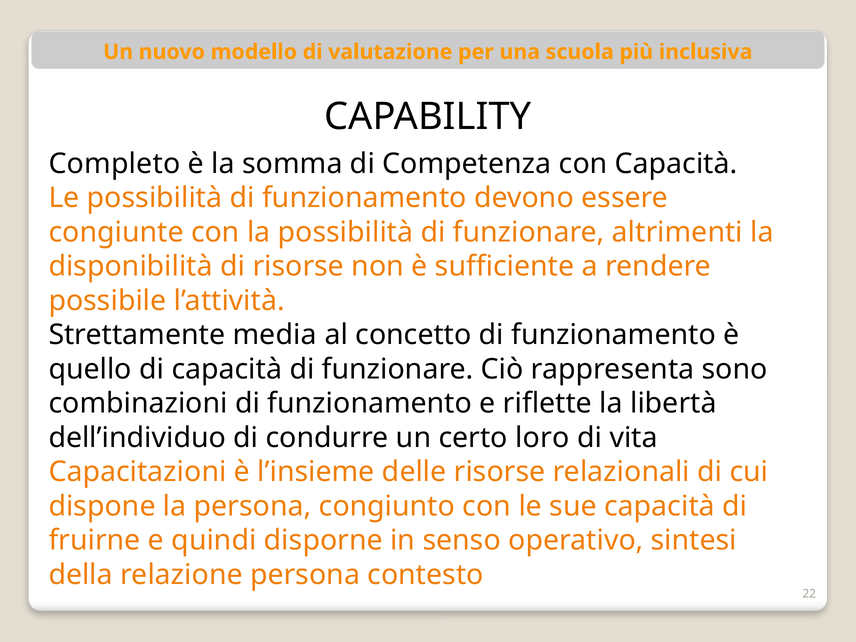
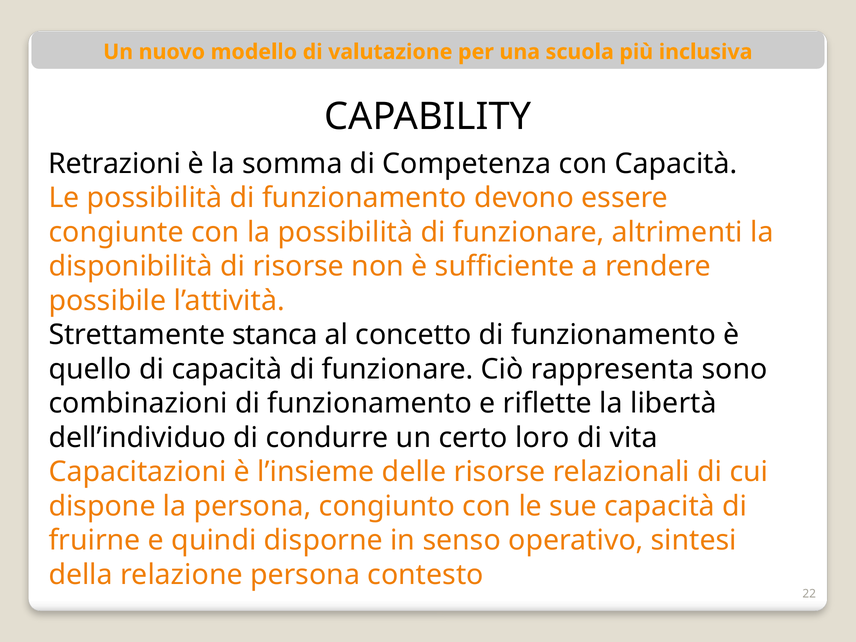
Completo: Completo -> Retrazioni (115, 164)
media: media -> stanca (275, 335)
